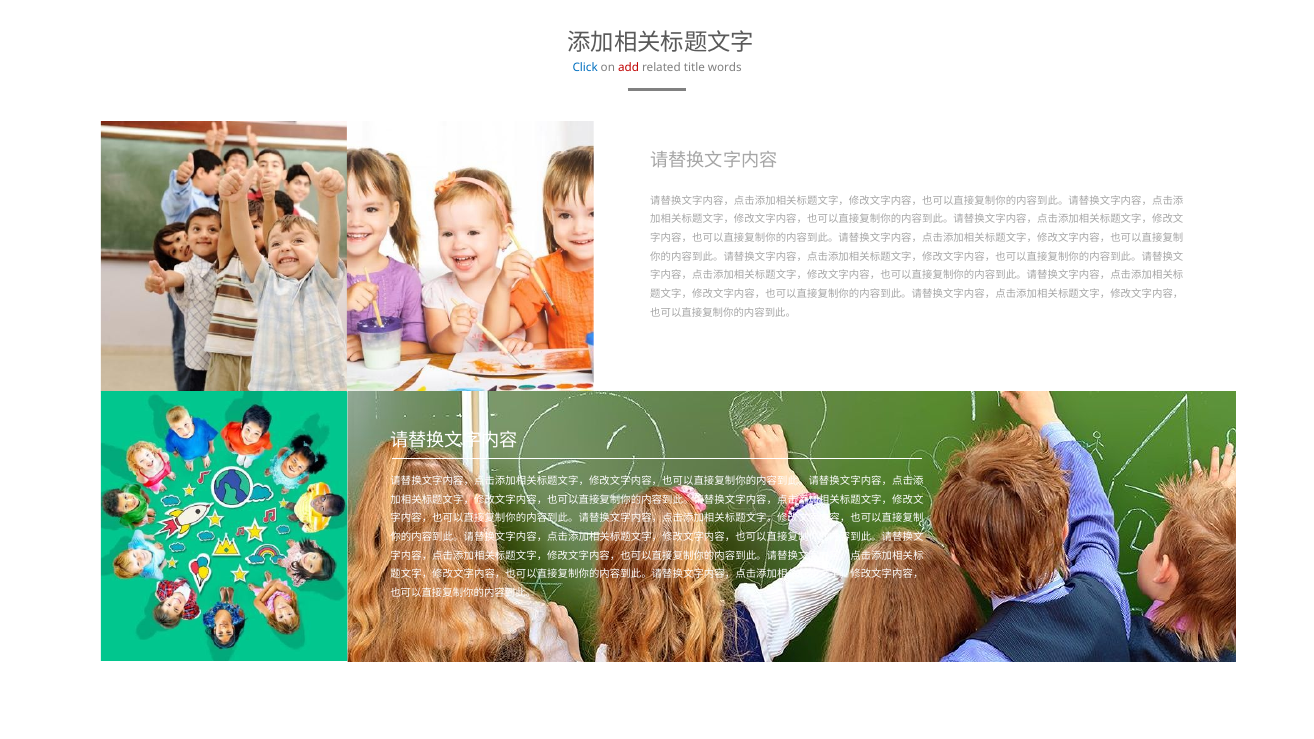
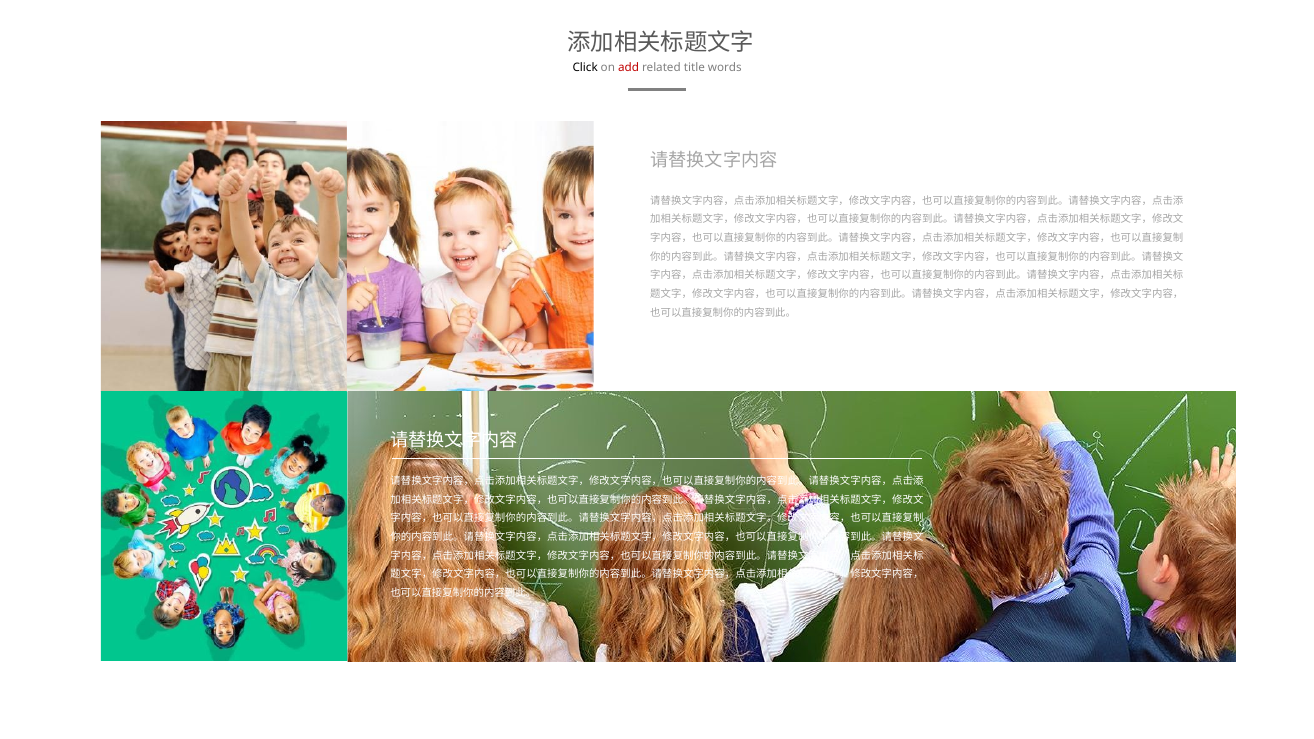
Click colour: blue -> black (585, 67)
